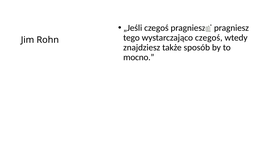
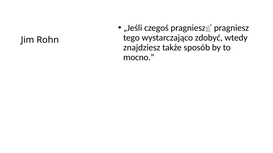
wystarczająco czegoś: czegoś -> zdobyć (209, 38)
